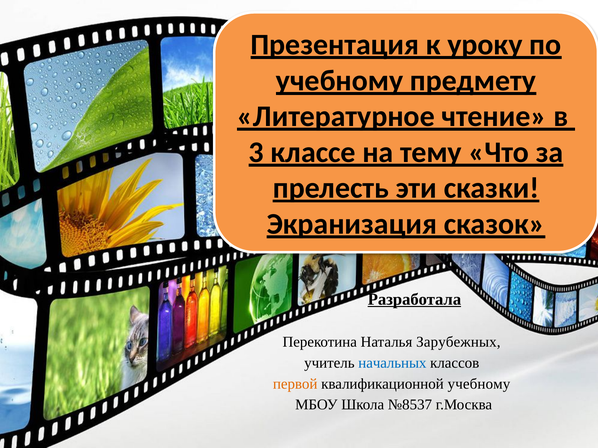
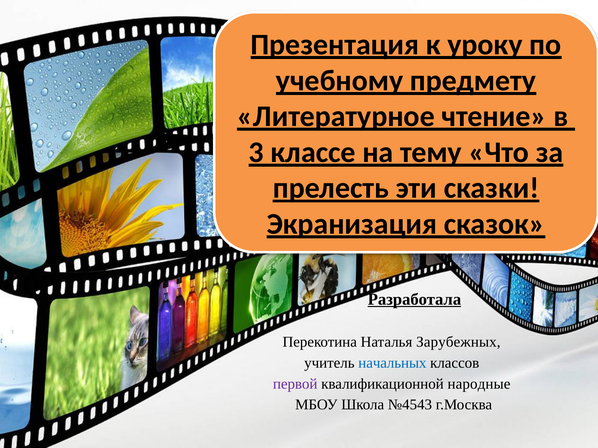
первой colour: orange -> purple (295, 384)
квалификационной учебному: учебному -> народные (479, 384)
№8537: №8537 -> №4543 (410, 405)
